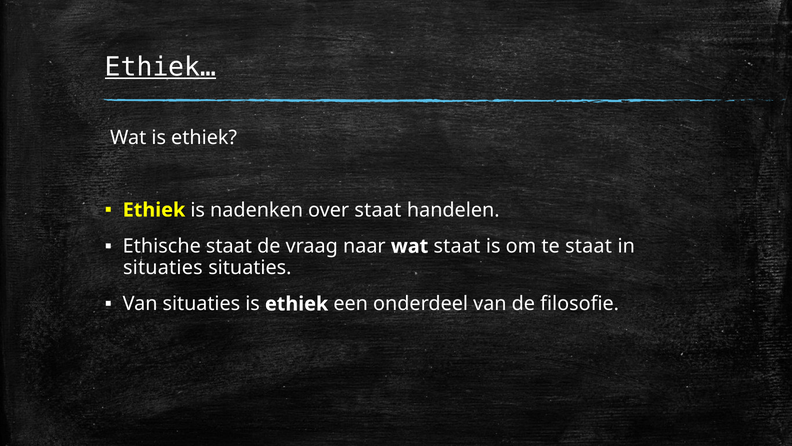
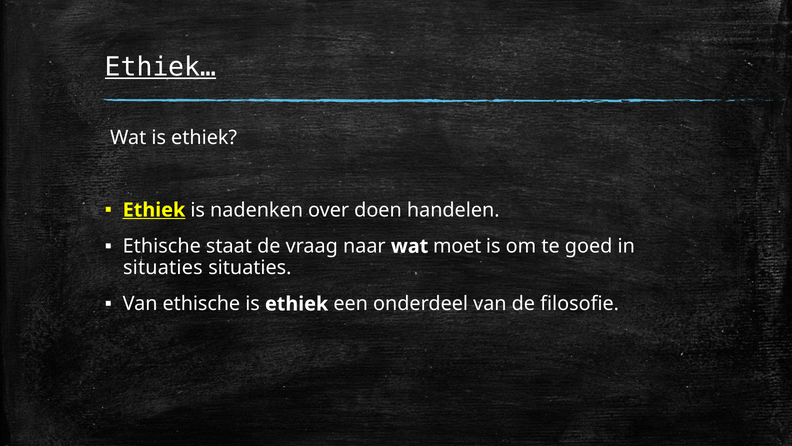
Ethiek underline: none -> present (154, 210)
over staat: staat -> doen (378, 210)
wat staat: staat -> moet (457, 246)
te staat: staat -> goed (589, 246)
Van situaties: situaties -> ethische (201, 304)
